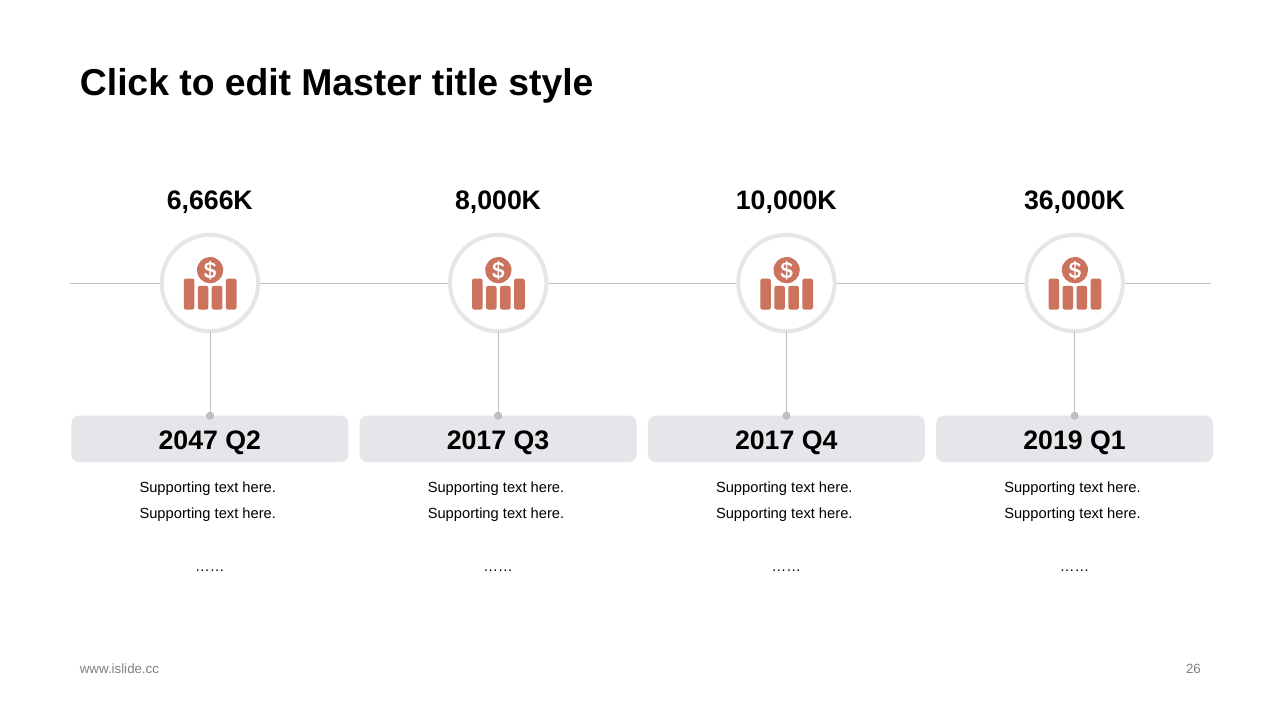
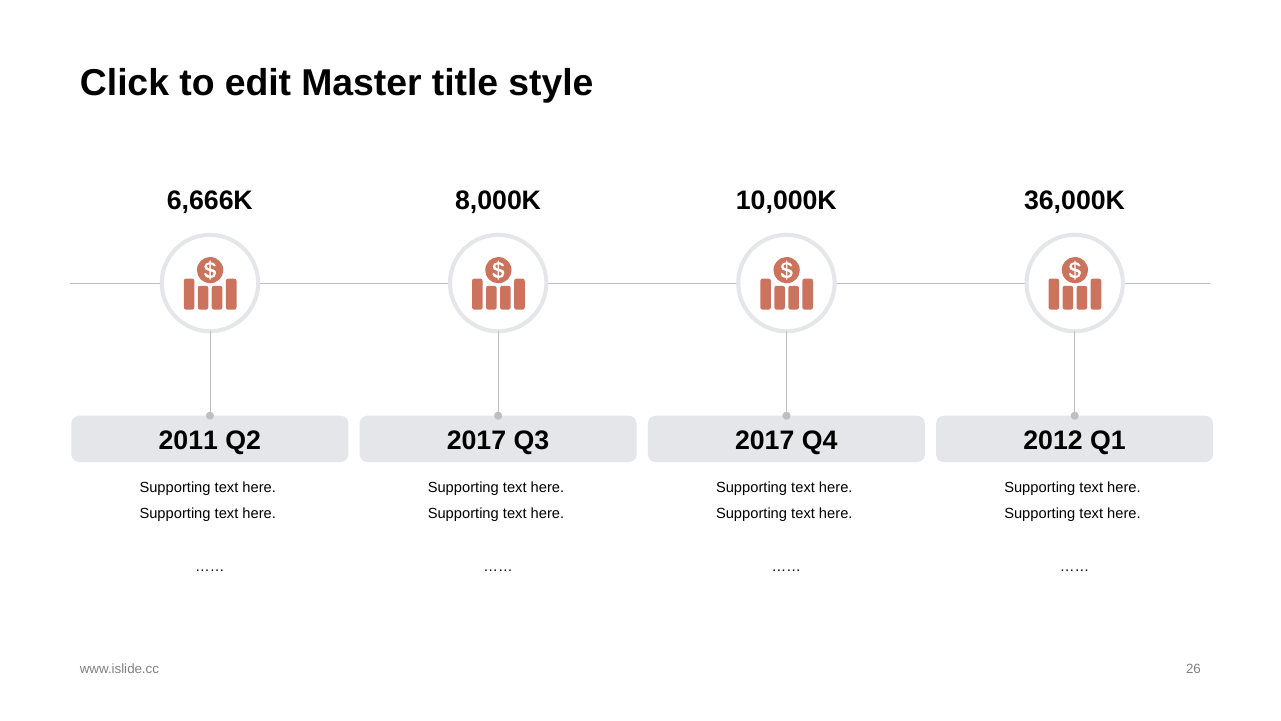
2047: 2047 -> 2011 (188, 441)
2019: 2019 -> 2012 (1053, 441)
